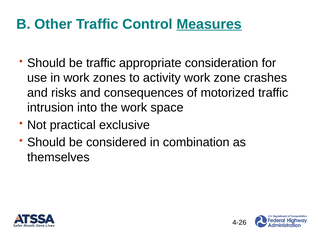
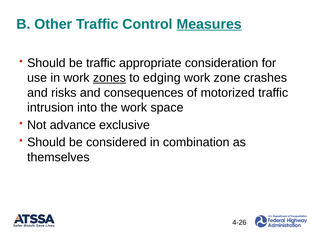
zones underline: none -> present (109, 78)
activity: activity -> edging (162, 78)
practical: practical -> advance (73, 125)
